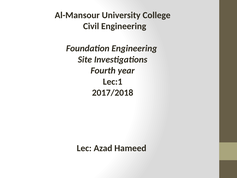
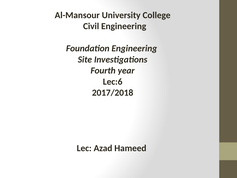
Lec:1: Lec:1 -> Lec:6 (113, 82)
